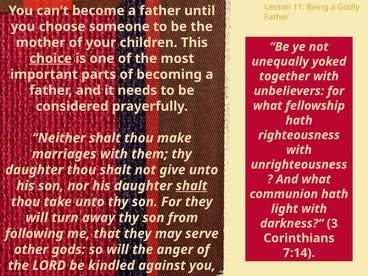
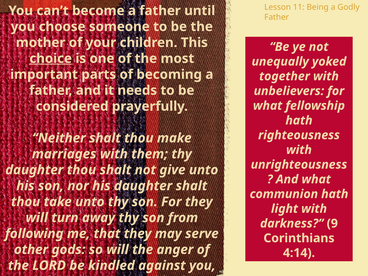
shalt underline: present -> none (191, 186)
3: 3 -> 9 (332, 223)
7:14: 7:14 -> 4:14 (299, 253)
